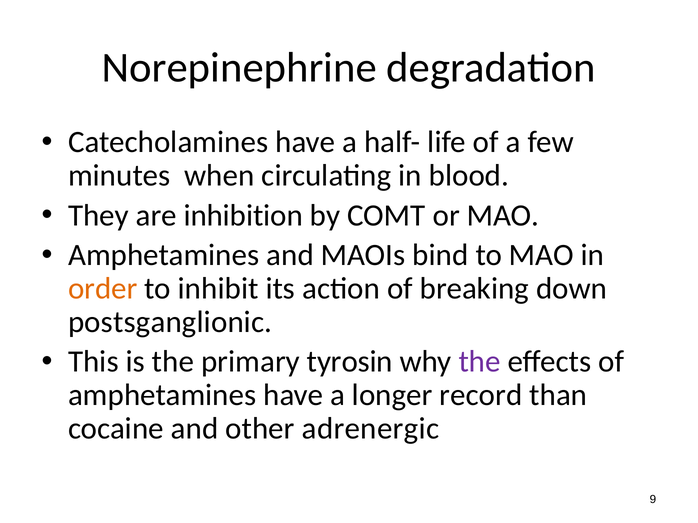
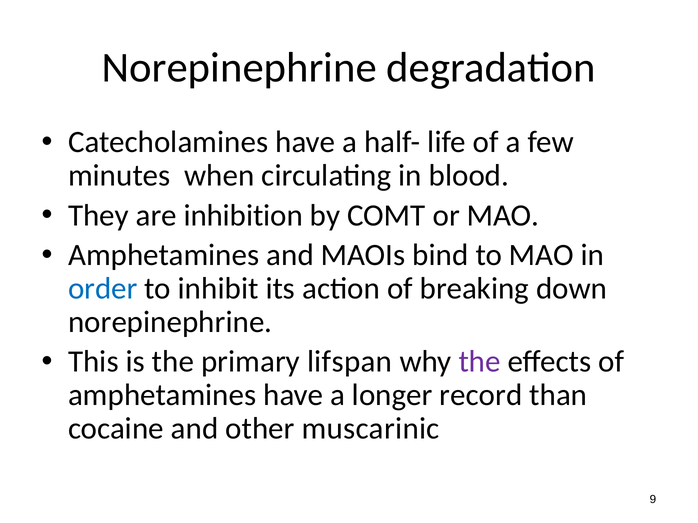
order colour: orange -> blue (103, 289)
postsganglionic: postsganglionic -> norepinephrine (170, 322)
tyrosin: tyrosin -> lifspan (350, 362)
adrenergic: adrenergic -> muscarinic (371, 429)
